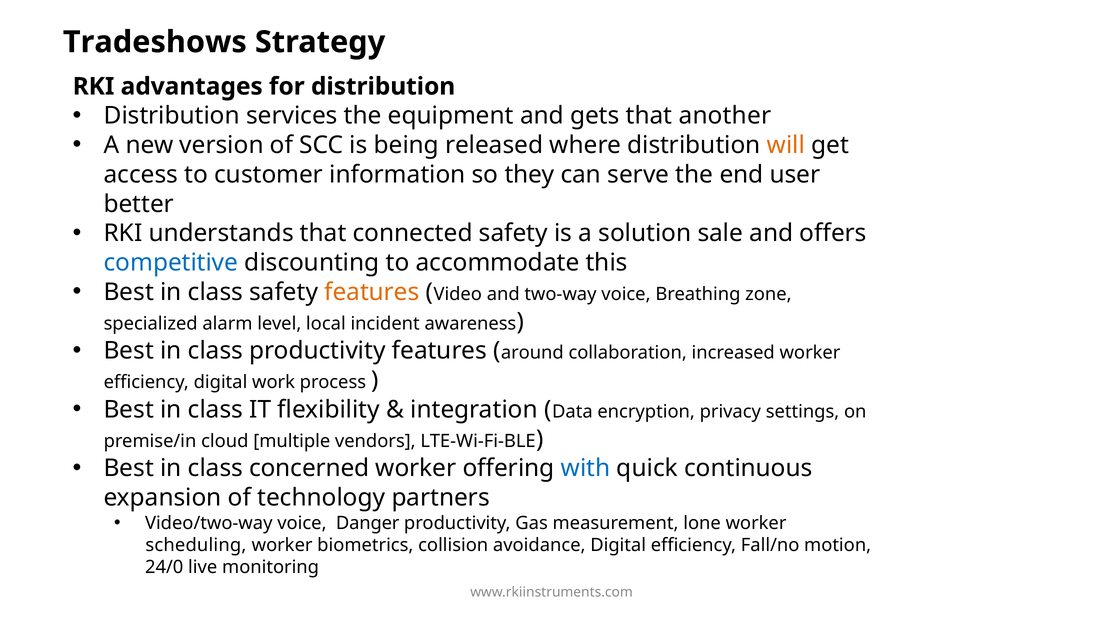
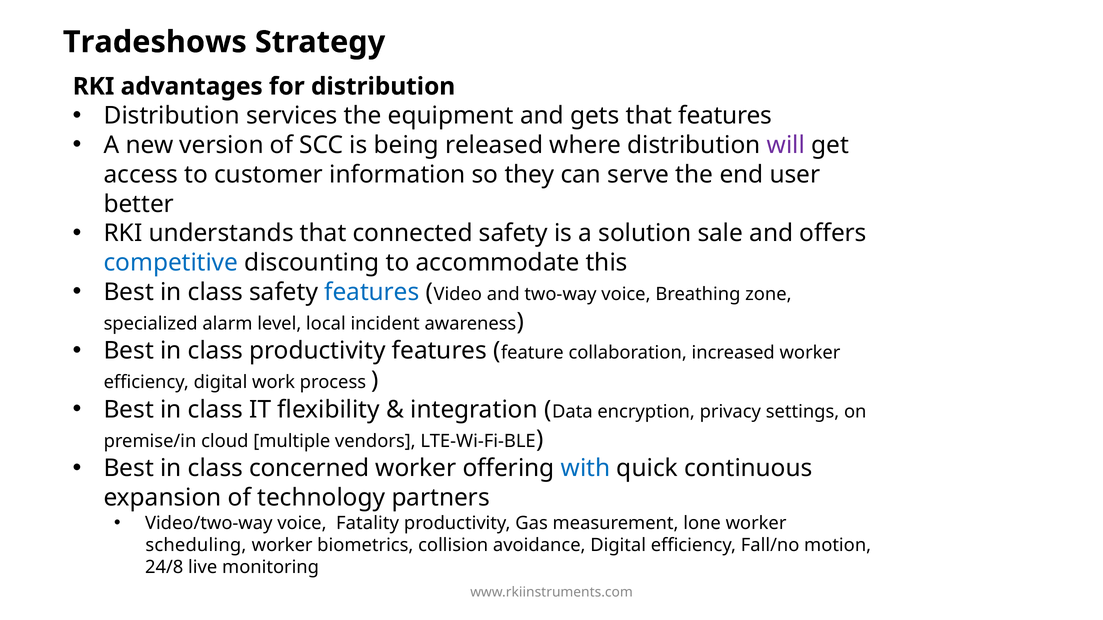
that another: another -> features (725, 116)
will colour: orange -> purple (786, 145)
features colour: orange -> blue (372, 292)
around: around -> feature (532, 353)
Danger: Danger -> Fatality (368, 523)
24/0: 24/0 -> 24/8 (164, 568)
